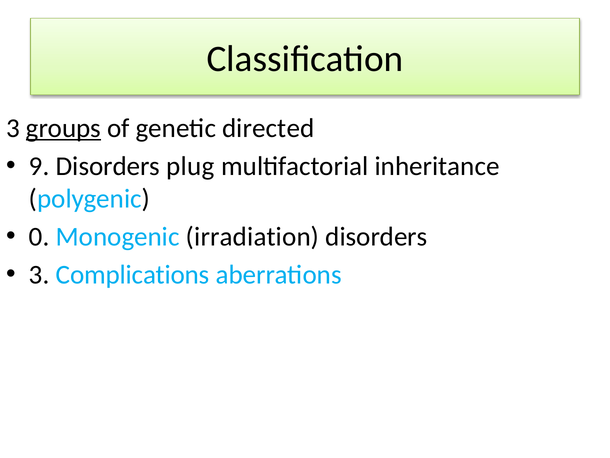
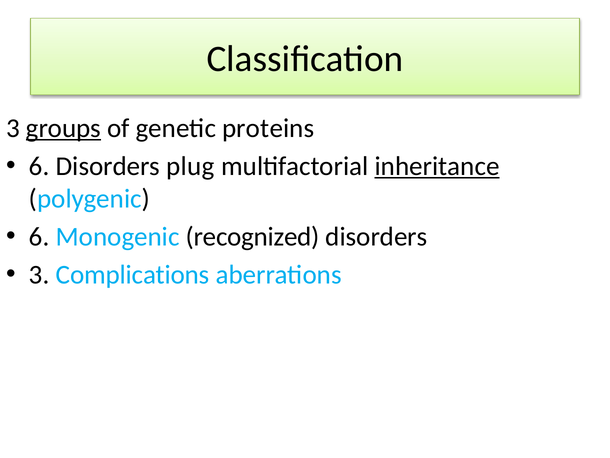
directed: directed -> proteins (268, 128)
9: 9 -> 6 (39, 166)
inheritance underline: none -> present (437, 166)
0: 0 -> 6 (39, 236)
irradiation: irradiation -> recognized (253, 236)
